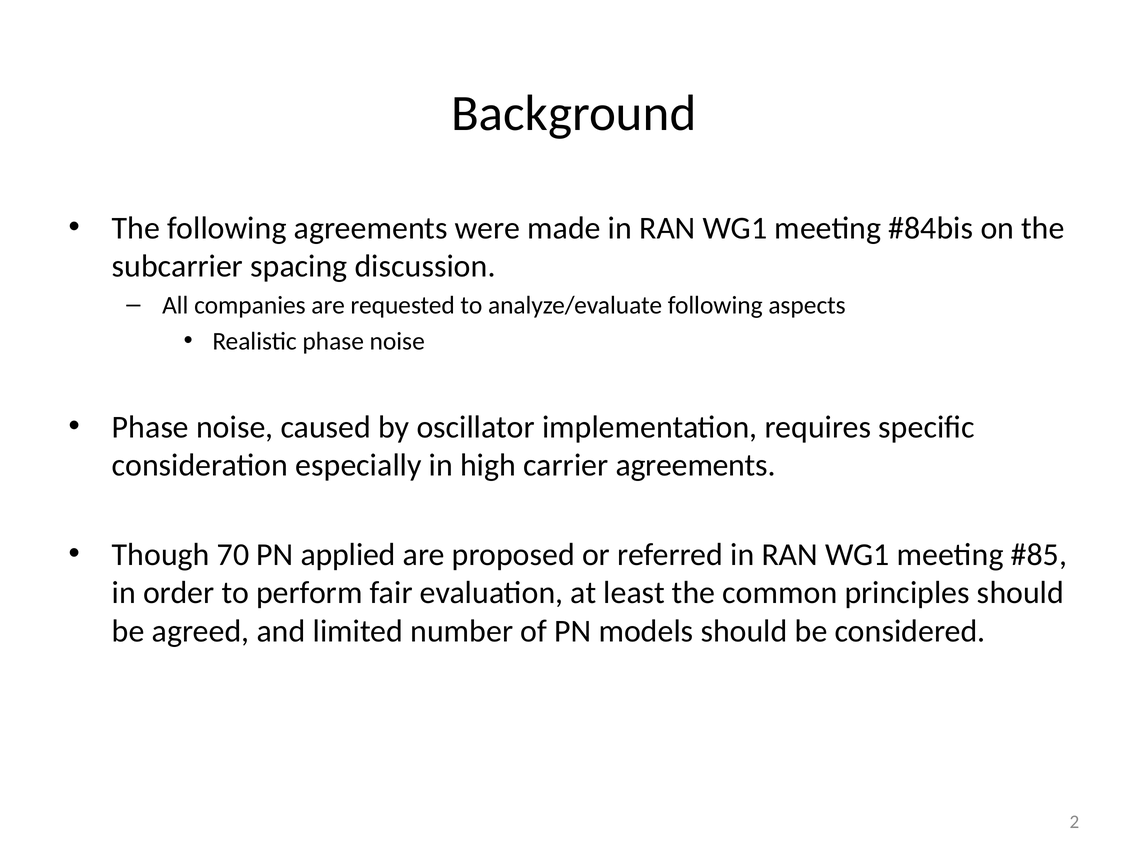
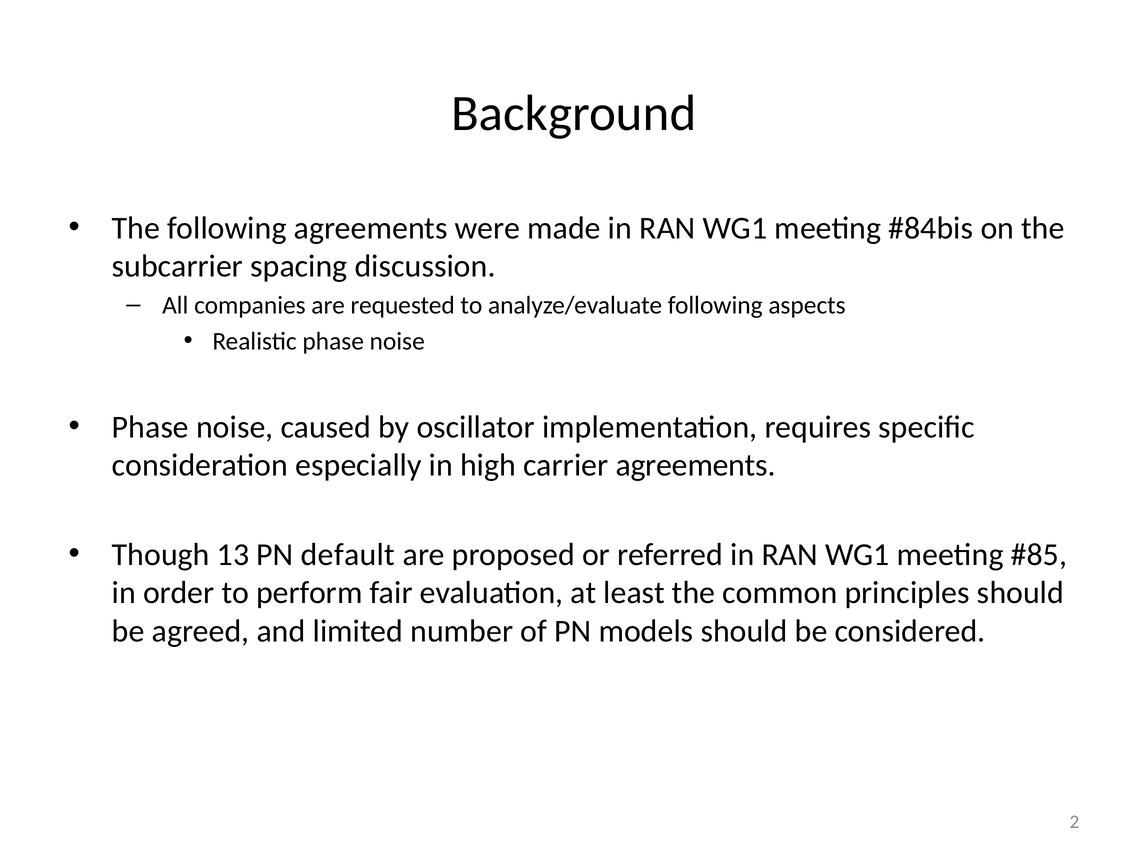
70: 70 -> 13 (233, 555)
applied: applied -> default (348, 555)
